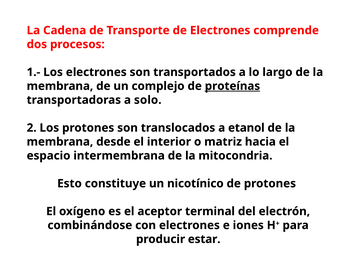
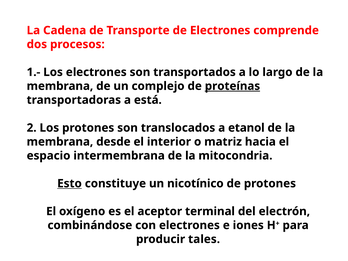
solo: solo -> está (148, 100)
Esto underline: none -> present (70, 184)
estar: estar -> tales (204, 239)
